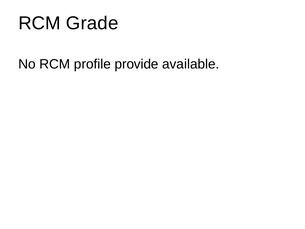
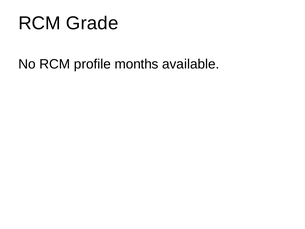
provide: provide -> months (137, 64)
